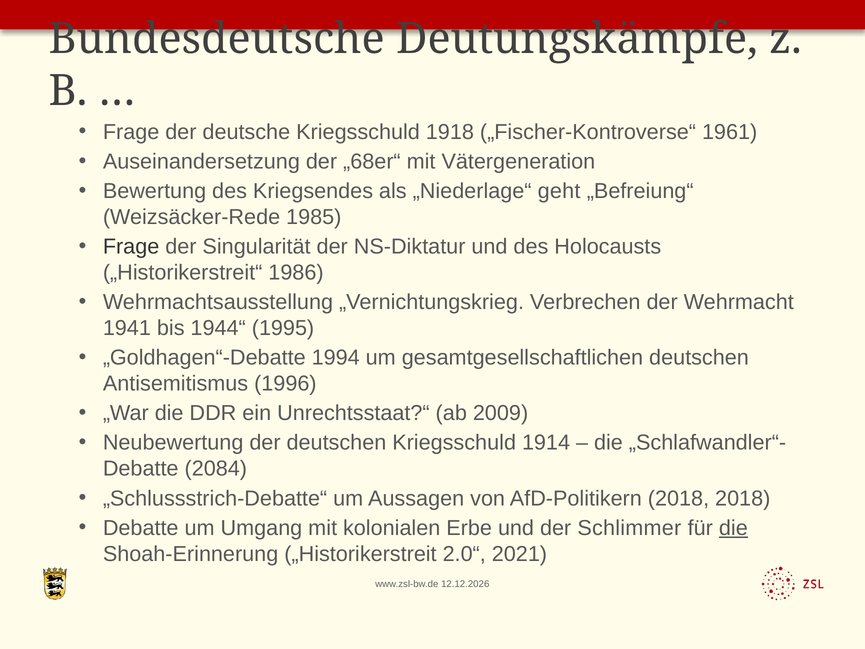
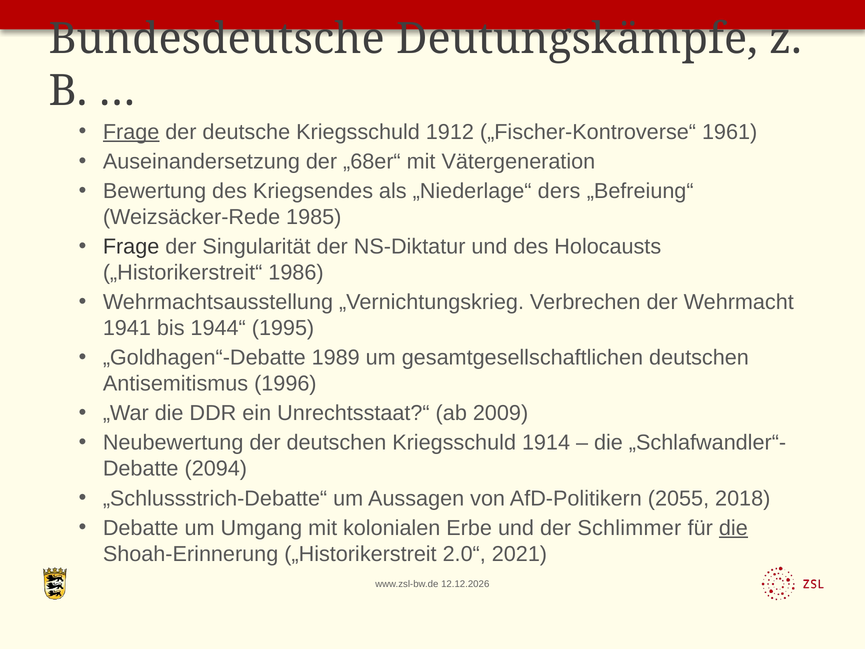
Frage underline: none -> present (131, 132)
1918: 1918 -> 1912 (450, 132)
geht: geht -> ders (559, 191)
1994: 1994 -> 1989 (336, 358)
2084: 2084 -> 2094 (216, 469)
AfD-Politikern 2018: 2018 -> 2055 (678, 498)
